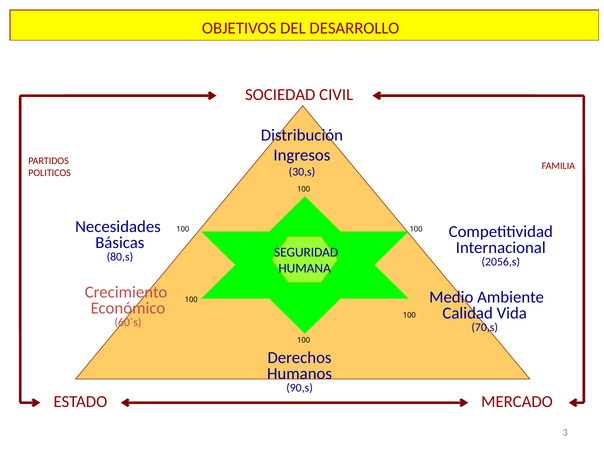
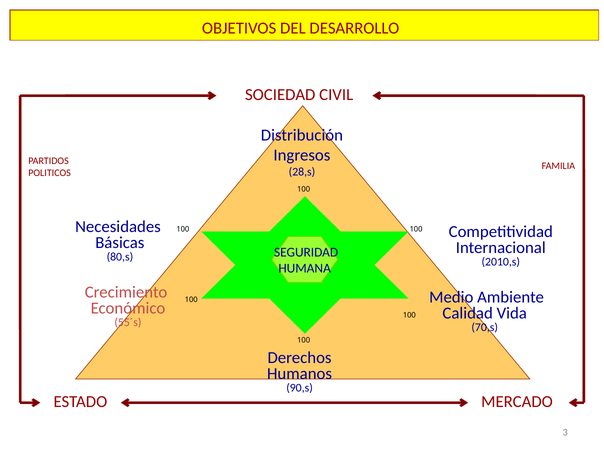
30,s: 30,s -> 28,s (302, 172)
2056,s: 2056,s -> 2010,s (501, 262)
60´s: 60´s -> 55´s (128, 322)
